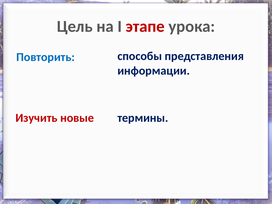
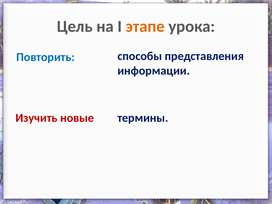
этапе colour: red -> orange (145, 26)
